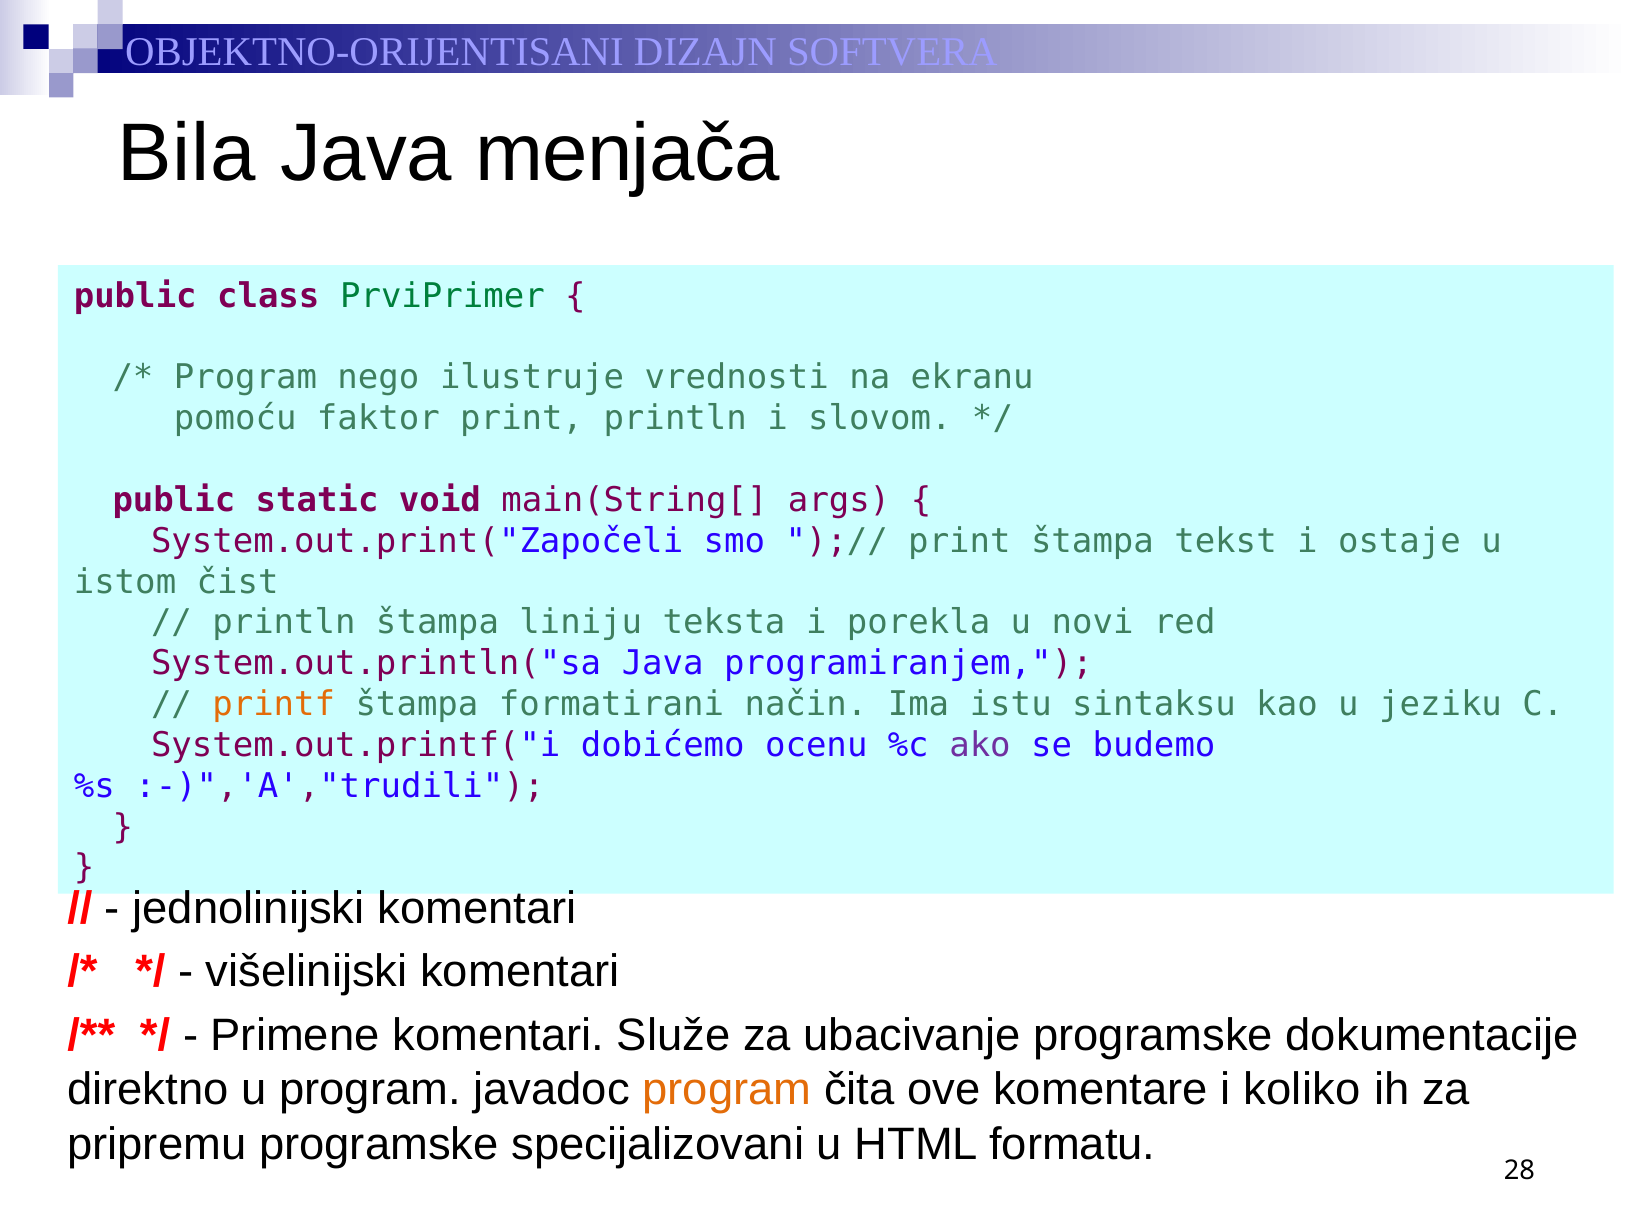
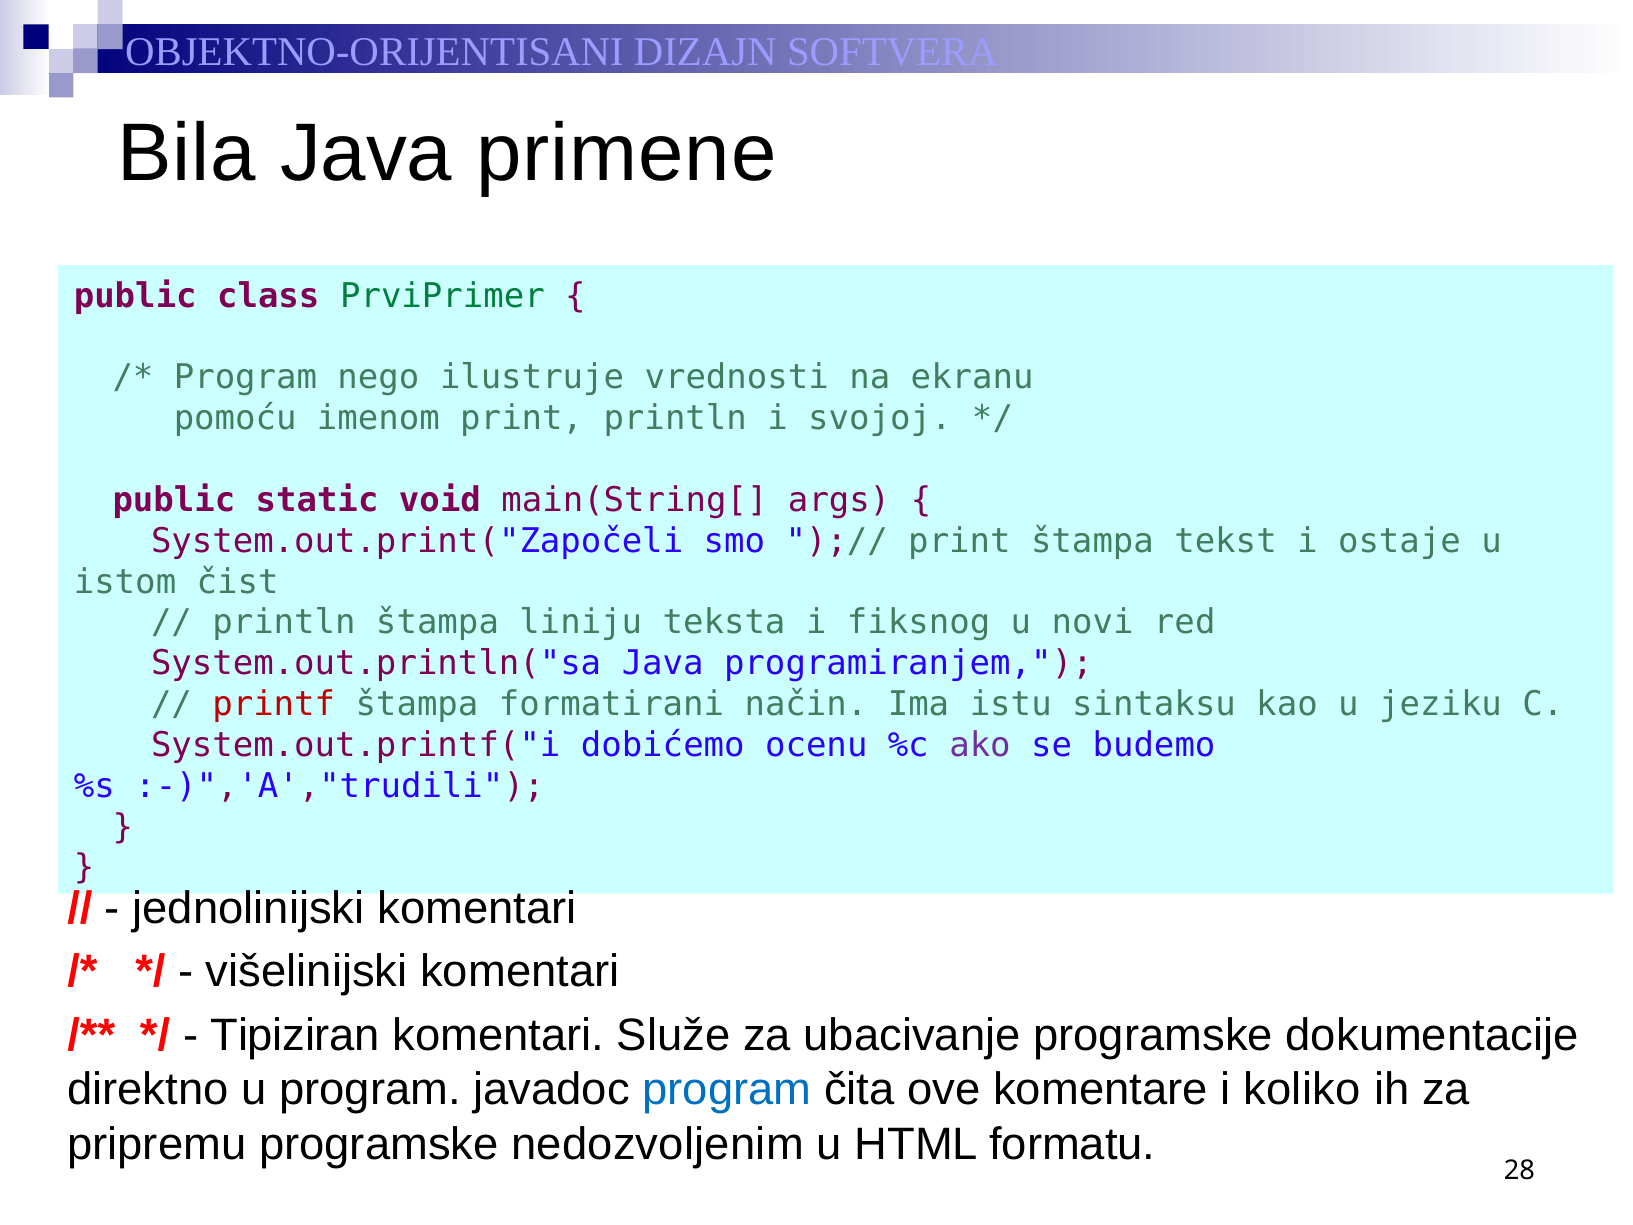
menjača: menjača -> primene (627, 153)
faktor: faktor -> imenom (378, 418)
slovom: slovom -> svojoj (880, 418)
porekla: porekla -> fiksnog (919, 622)
printf colour: orange -> red (274, 704)
Primene: Primene -> Tipiziran (295, 1035)
program colour: orange -> blue (727, 1089)
specijalizovani: specijalizovani -> nedozvoljenim (658, 1144)
